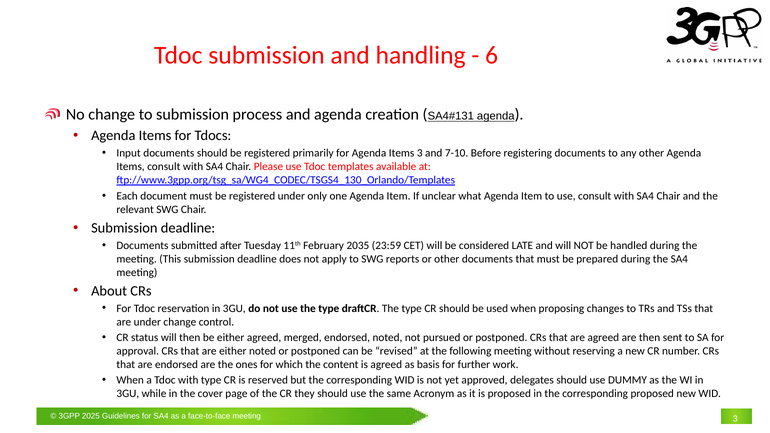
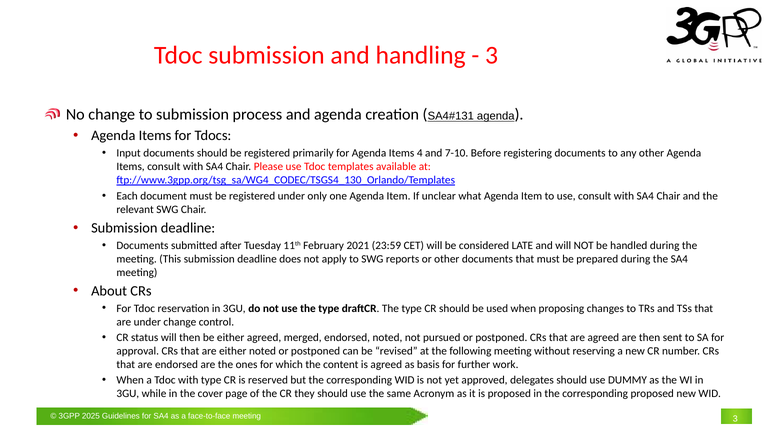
6: 6 -> 3 (492, 55)
Items 3: 3 -> 4 (420, 153)
2035: 2035 -> 2021 (358, 246)
